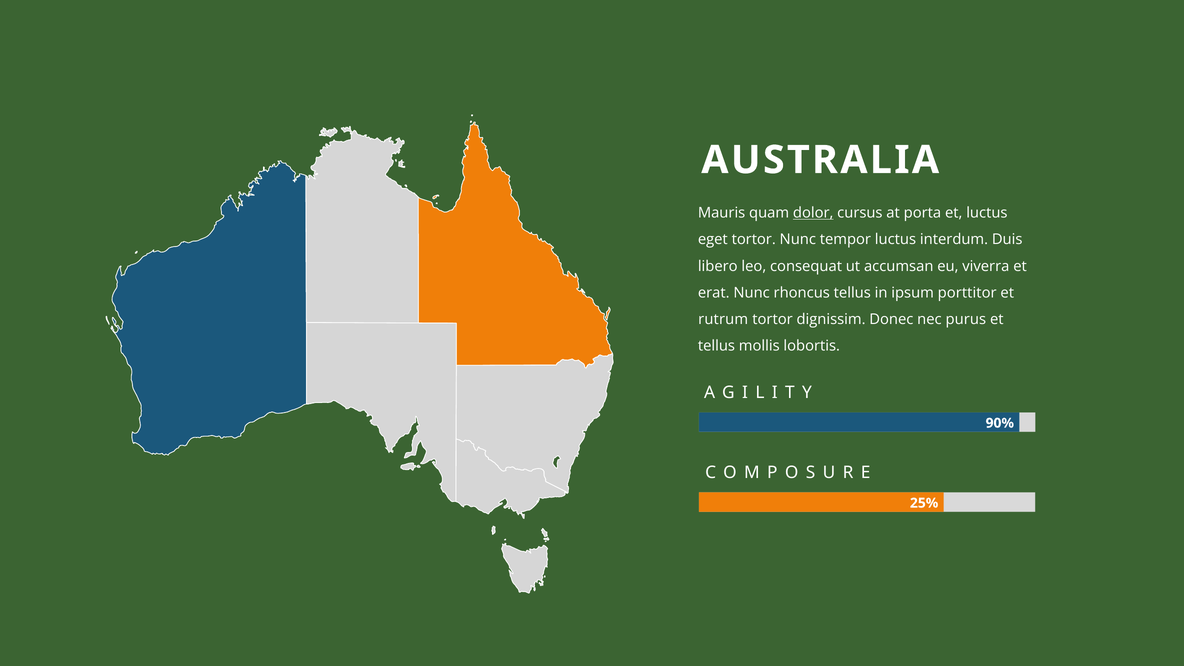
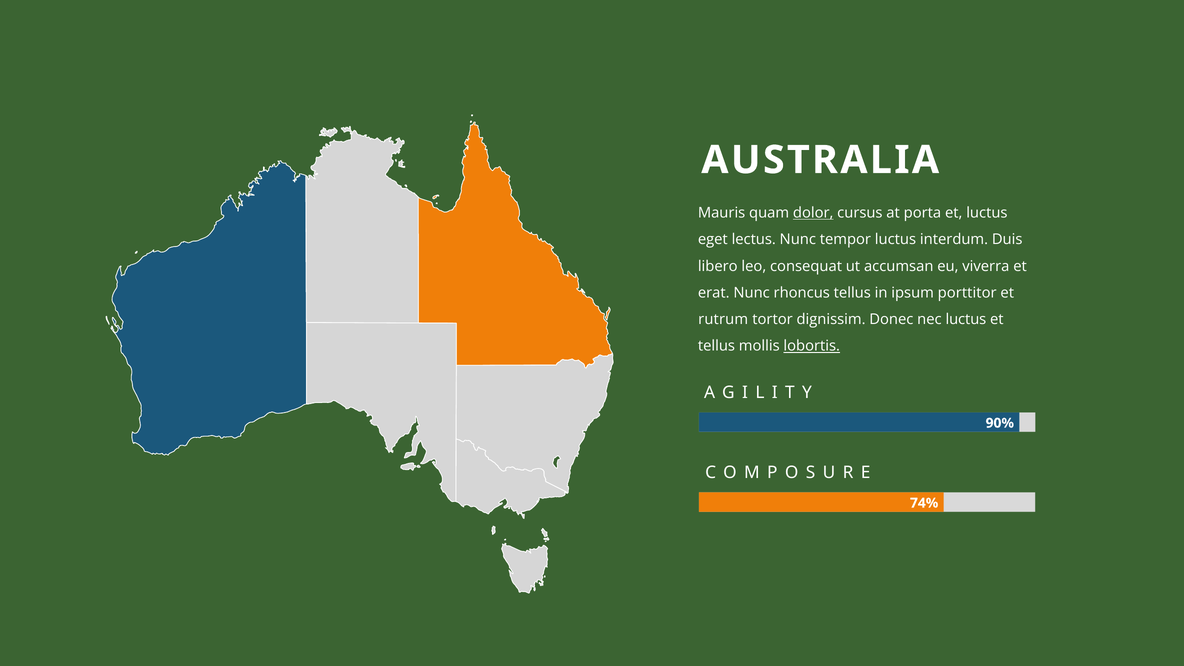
eget tortor: tortor -> lectus (754, 240)
nec purus: purus -> luctus (966, 319)
lobortis underline: none -> present (812, 346)
25%: 25% -> 74% (924, 503)
